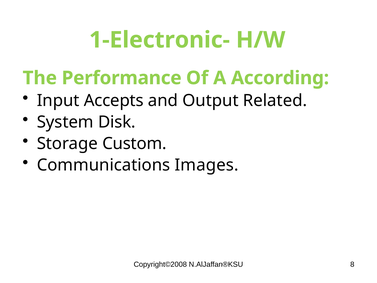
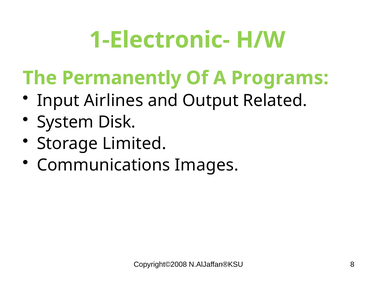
Performance: Performance -> Permanently (122, 78)
According: According -> Programs (280, 78)
Accepts: Accepts -> Airlines (114, 101)
Custom: Custom -> Limited (134, 143)
